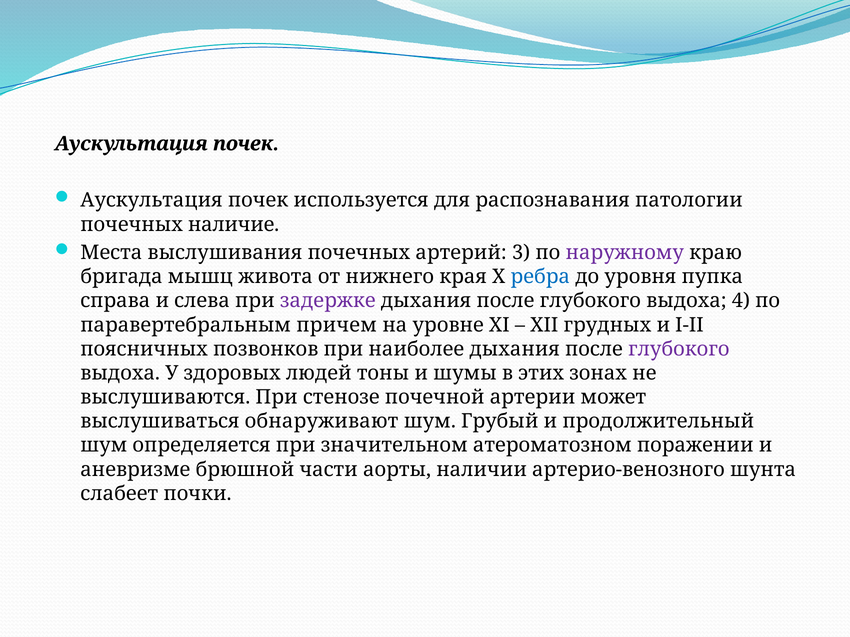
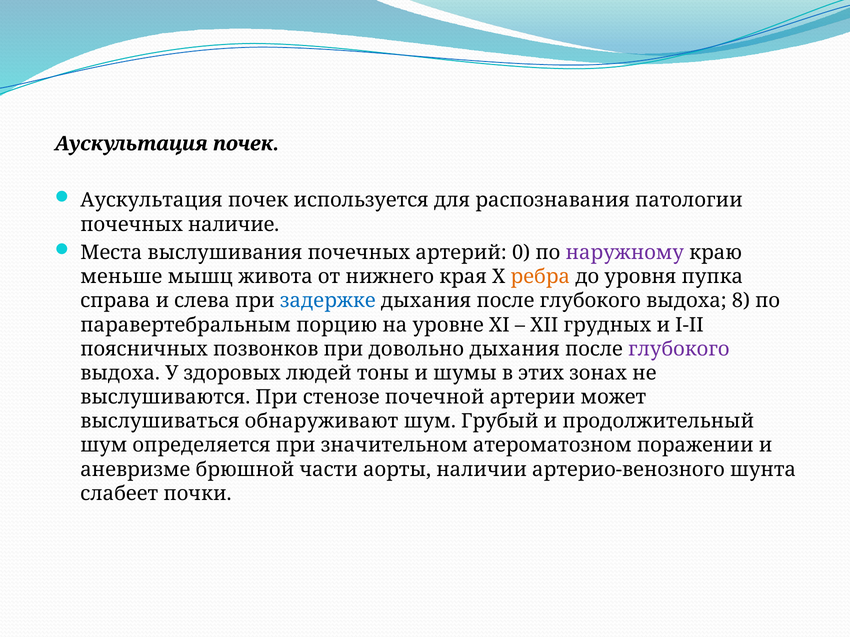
3: 3 -> 0 (521, 253)
бригада: бригада -> меньше (121, 277)
ребра colour: blue -> orange (540, 277)
задержке colour: purple -> blue (328, 301)
4: 4 -> 8 (741, 301)
причем: причем -> порцию (337, 325)
наиболее: наиболее -> довольно (416, 349)
